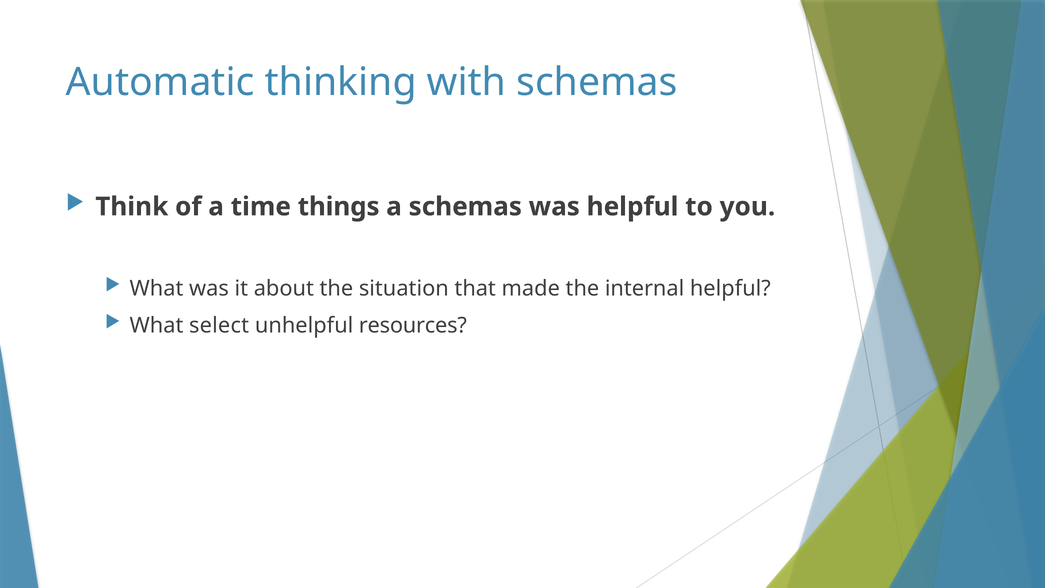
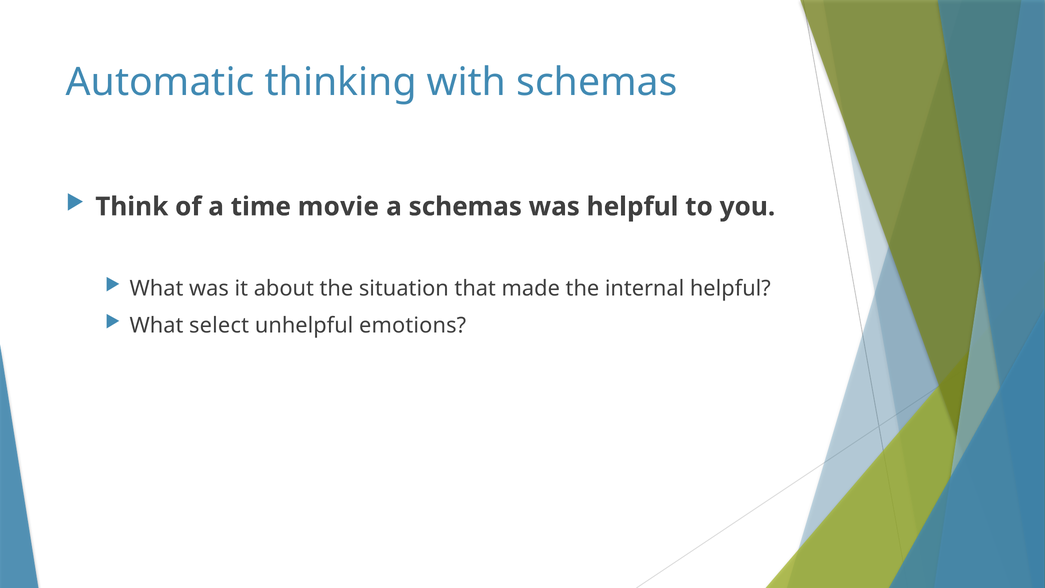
things: things -> movie (338, 207)
resources: resources -> emotions (413, 325)
